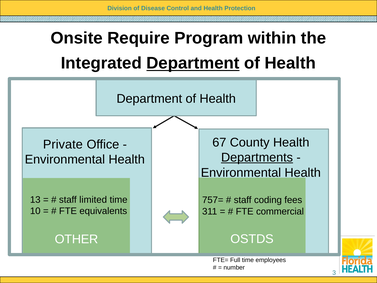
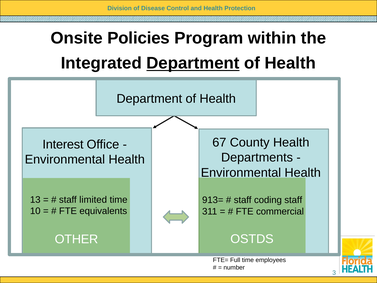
Require: Require -> Policies (139, 38)
Private: Private -> Interest (63, 144)
Departments underline: present -> none (257, 157)
757=: 757= -> 913= (213, 200)
coding fees: fees -> staff (293, 200)
